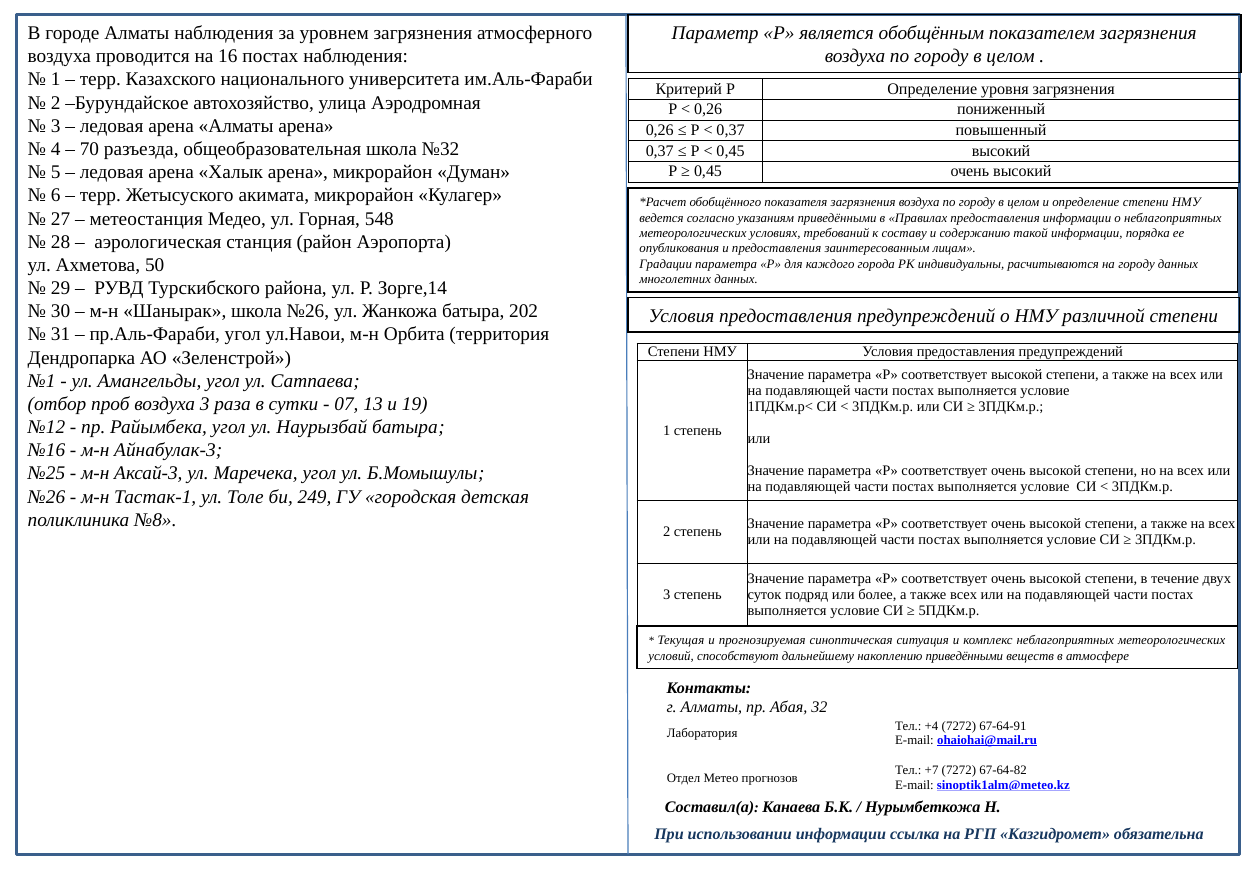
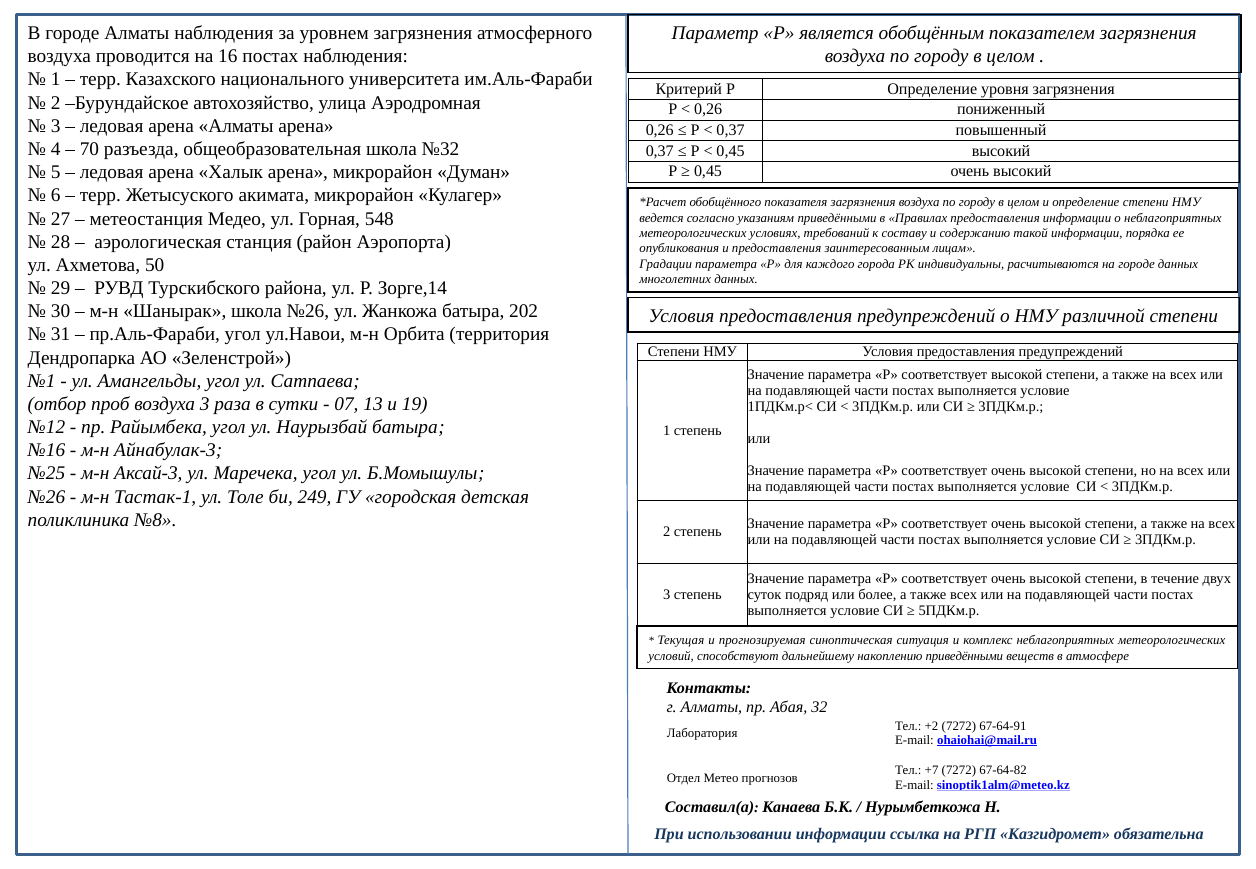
на городу: городу -> городе (1137, 264)
+4: +4 -> +2 (932, 726)
